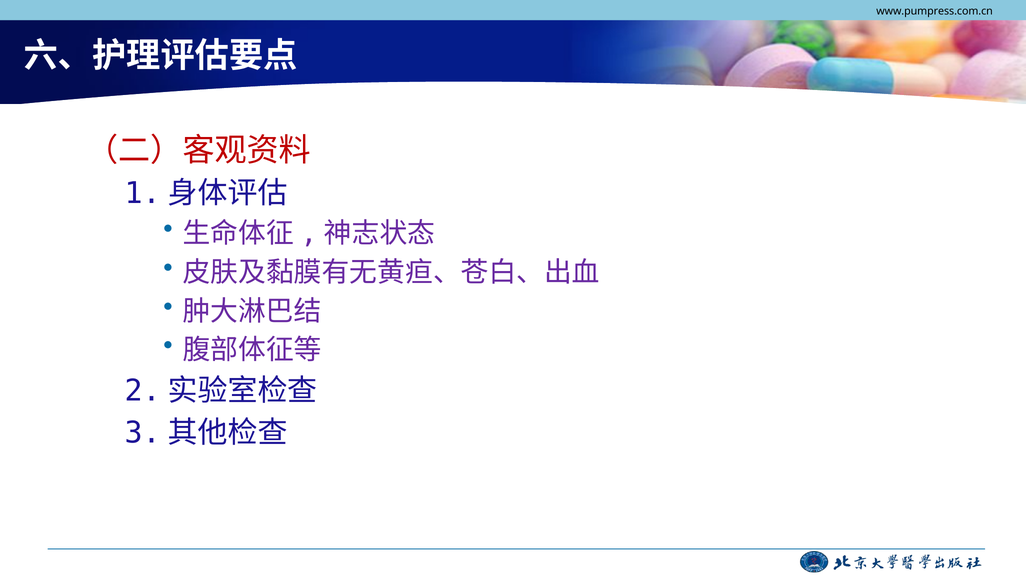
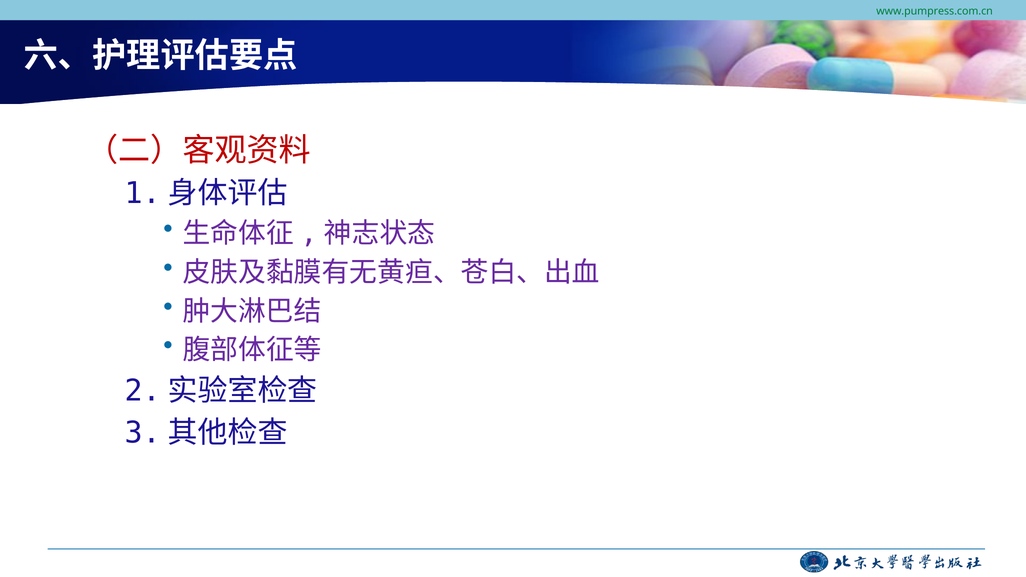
www.pumpress.com.cn colour: black -> green (935, 11)
